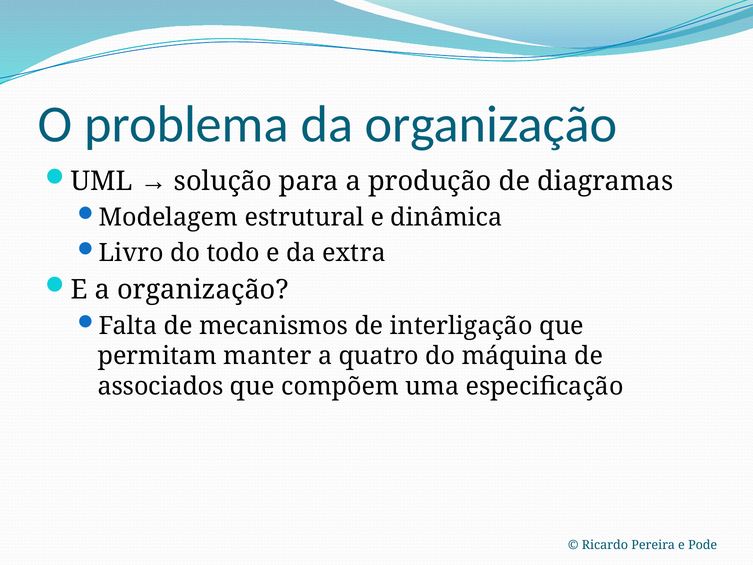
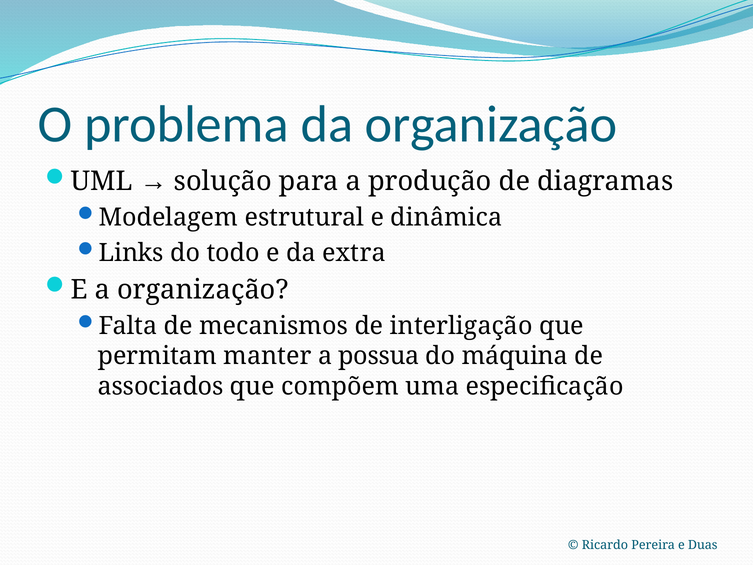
Livro: Livro -> Links (131, 253)
quatro: quatro -> possua (379, 356)
Pode: Pode -> Duas (703, 545)
